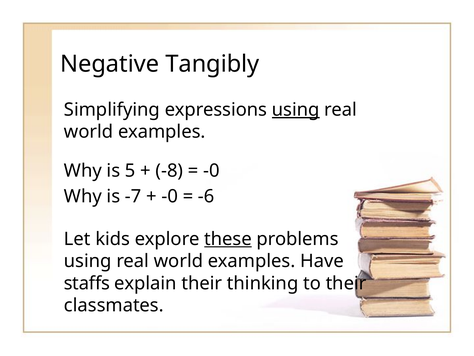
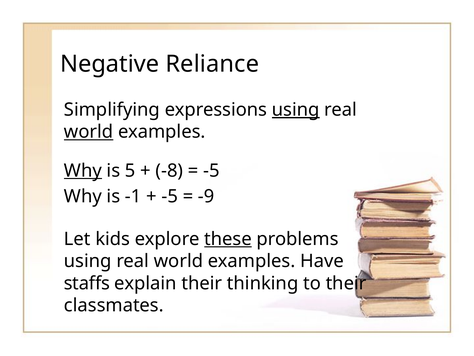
Tangibly: Tangibly -> Reliance (212, 64)
world underline: none -> present (89, 132)
Why underline: none -> present (83, 170)
-0: -0 -> -5 (211, 170)
-7: -7 -> -1 (133, 196)
-0: -0 -> -5 (170, 196)
-6: -6 -> -9 (206, 196)
